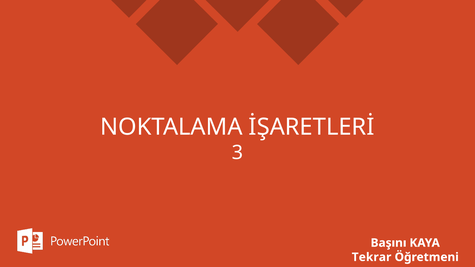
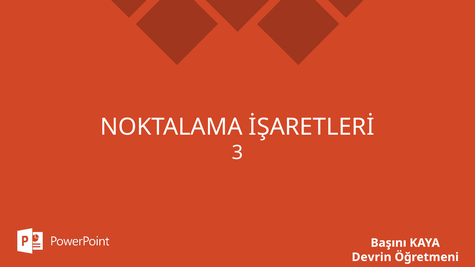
Tekrar: Tekrar -> Devrin (372, 257)
